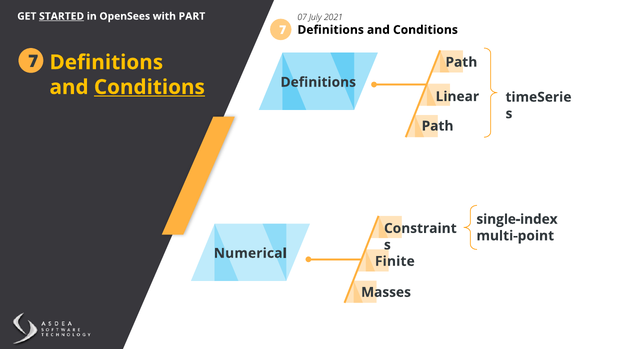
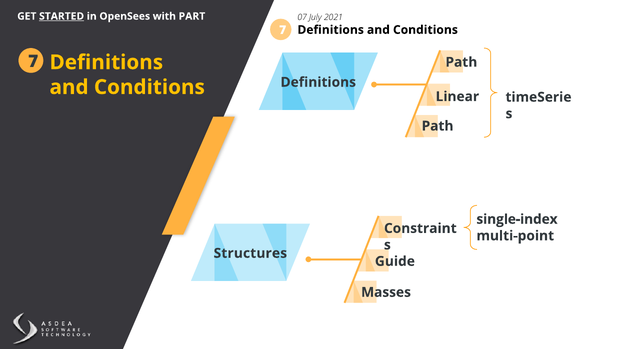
Conditions underline: present -> none (149, 87)
Numerical: Numerical -> Structures (250, 253)
Finite: Finite -> Guide (395, 261)
